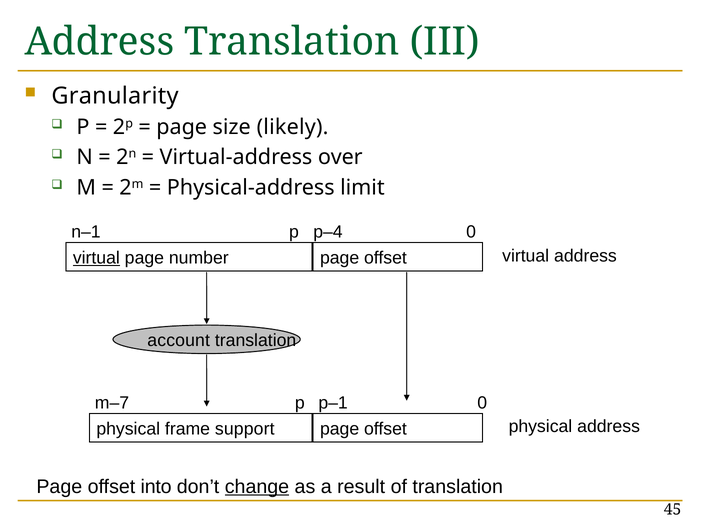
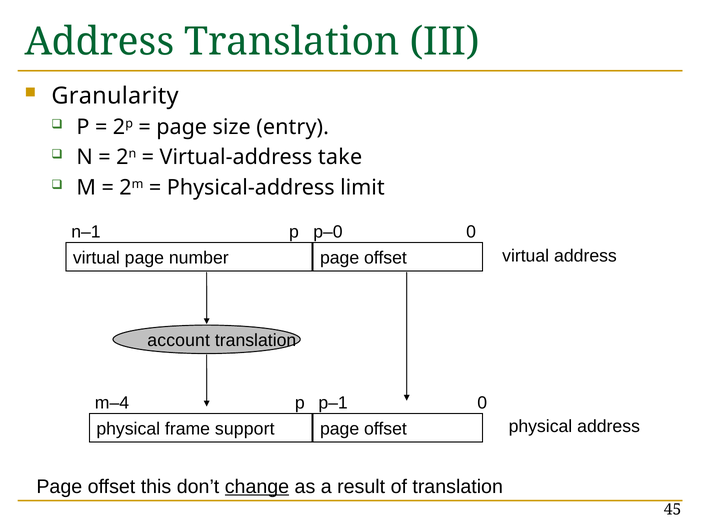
likely: likely -> entry (293, 127)
over: over -> take (340, 157)
p–4: p–4 -> p–0 (328, 232)
virtual underline: present -> none (96, 258)
m–7: m–7 -> m–4 (112, 403)
into: into -> this (156, 486)
